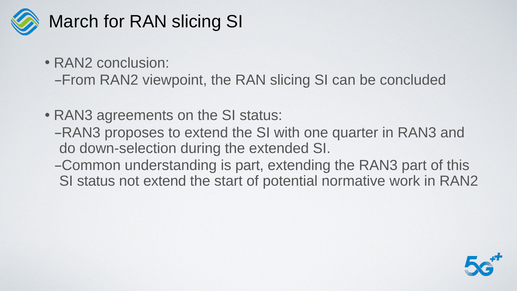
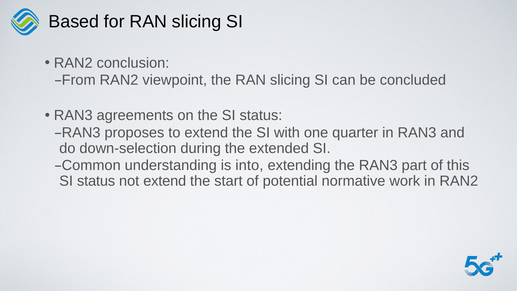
March: March -> Based (74, 22)
is part: part -> into (249, 165)
